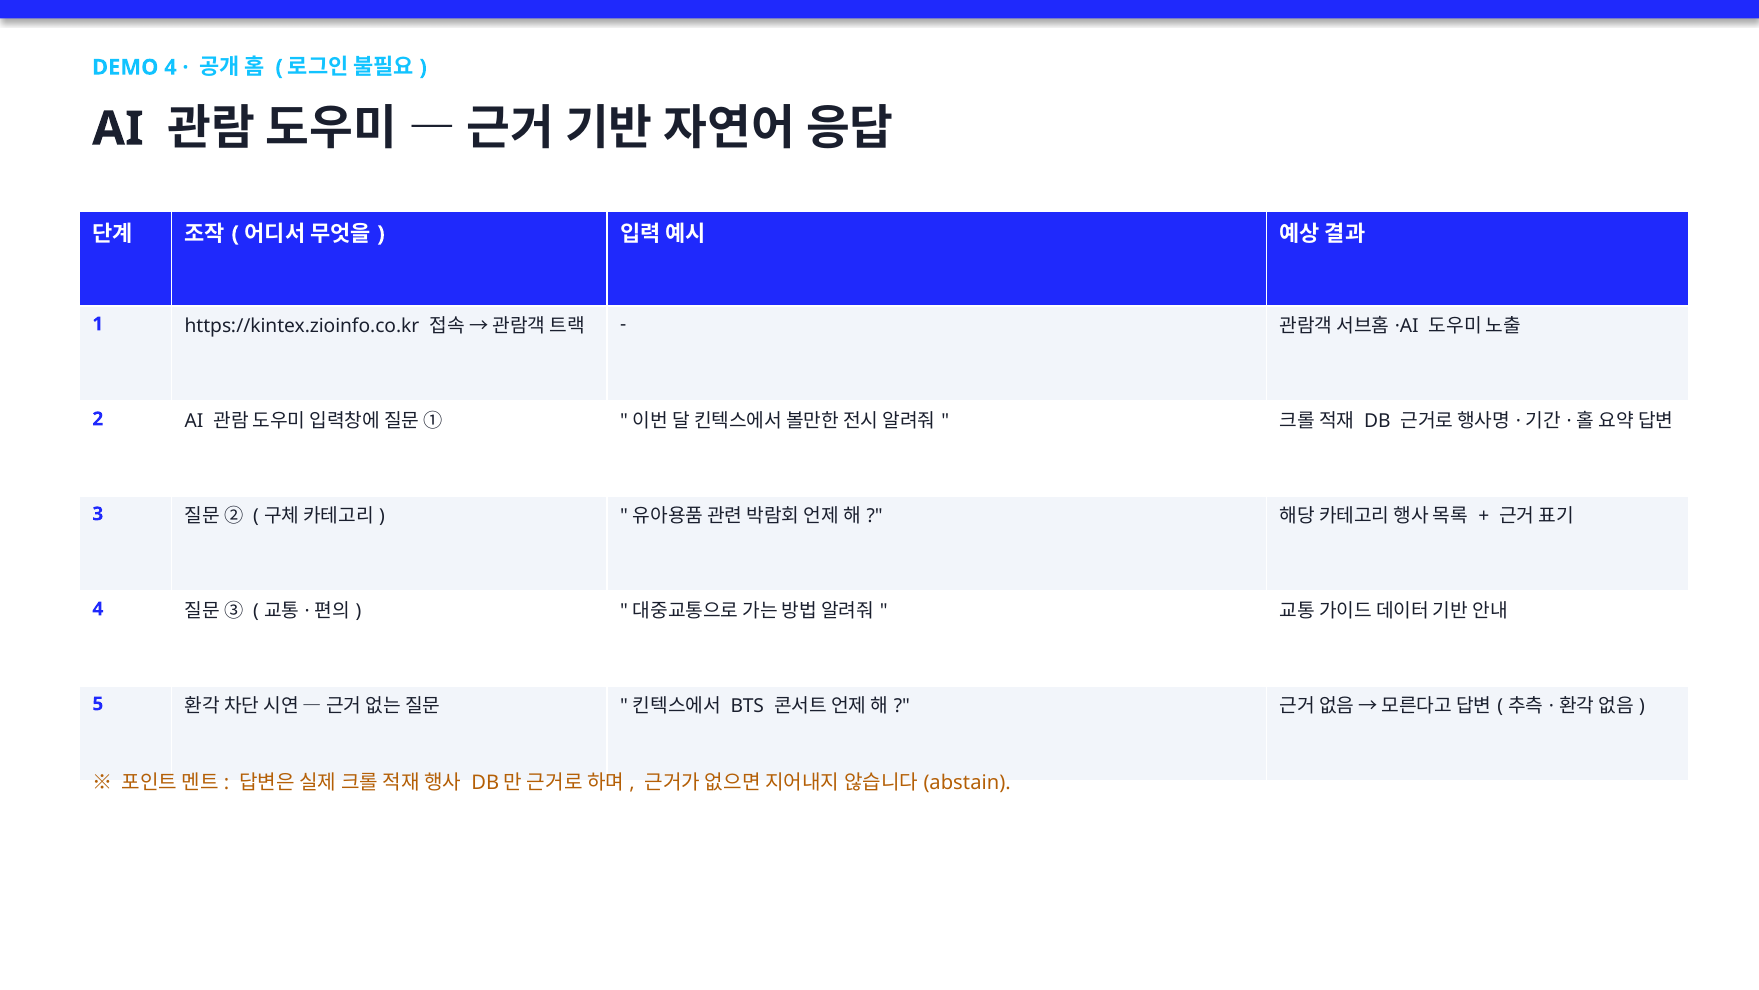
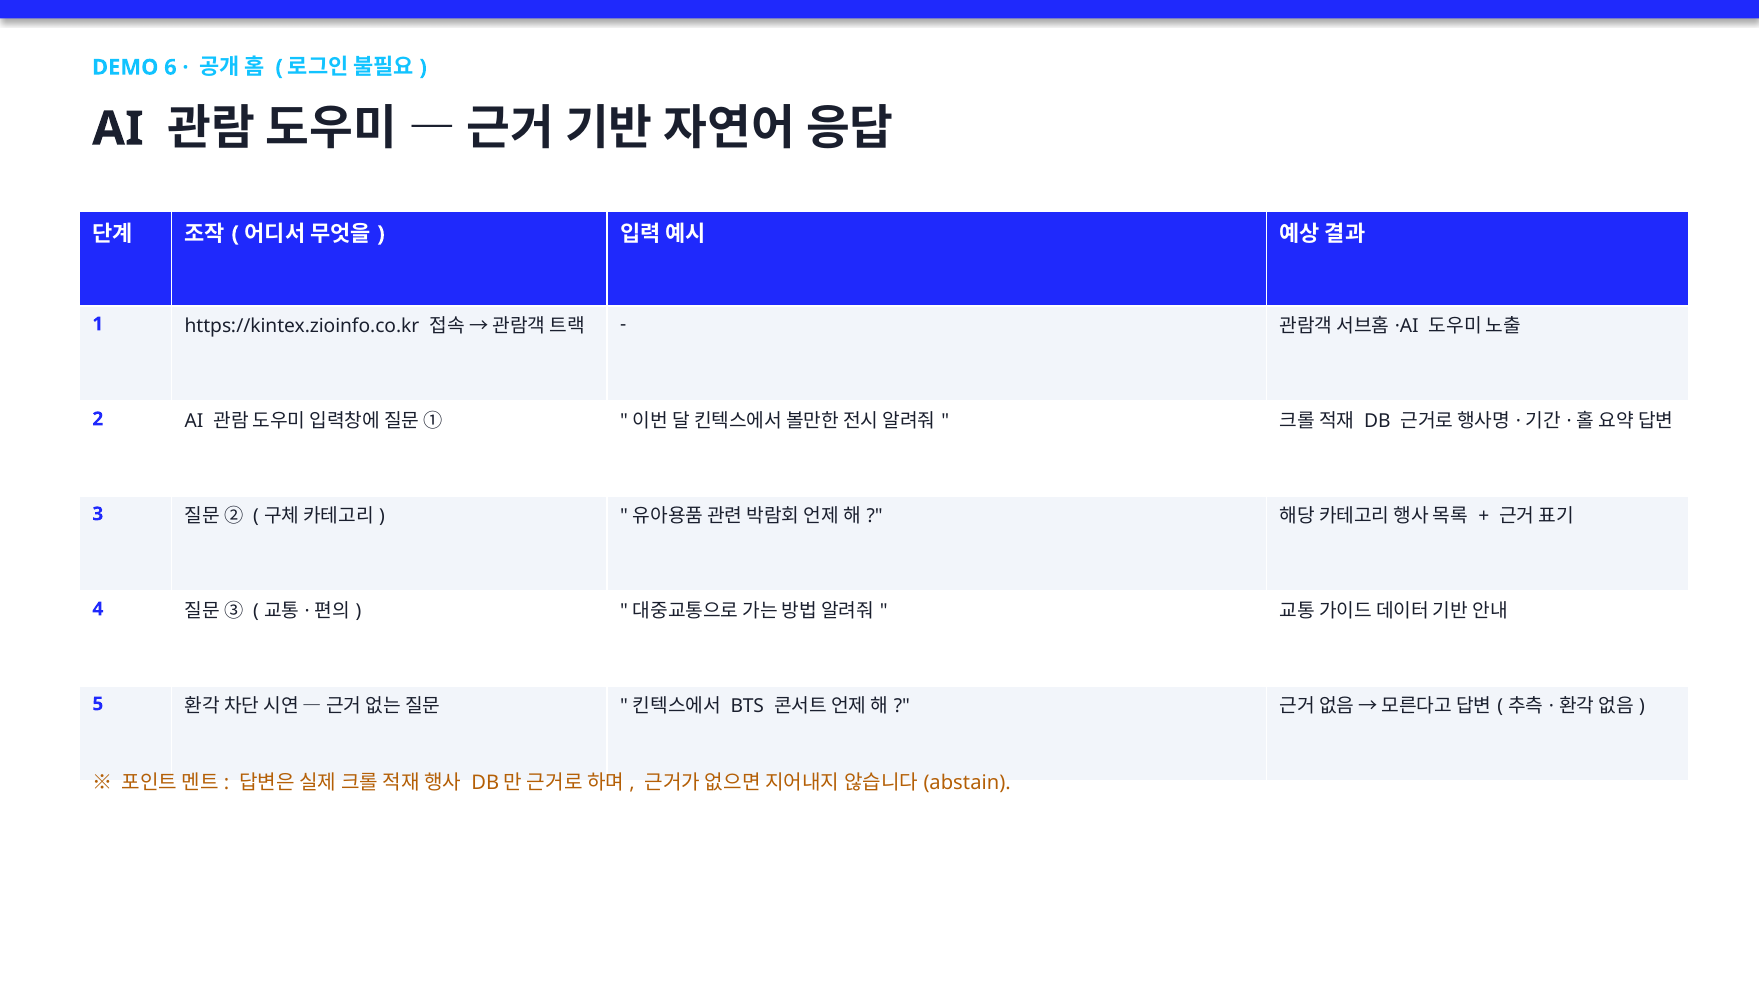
DEMO 4: 4 -> 6 (170, 67)
